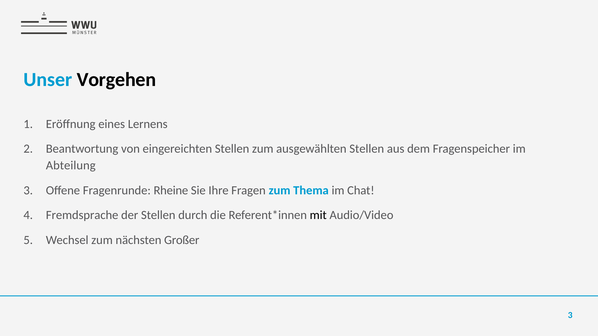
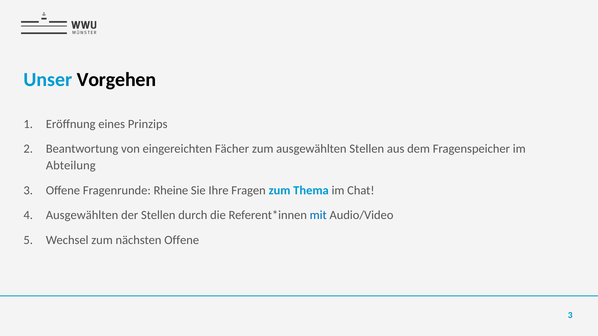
Lernens: Lernens -> Prinzips (148, 124)
eingereichten Stellen: Stellen -> Fächer (232, 149)
Fremdsprache: Fremdsprache -> Ausgewählten (82, 215)
mit colour: black -> blue (318, 215)
nächsten Großer: Großer -> Offene (182, 240)
